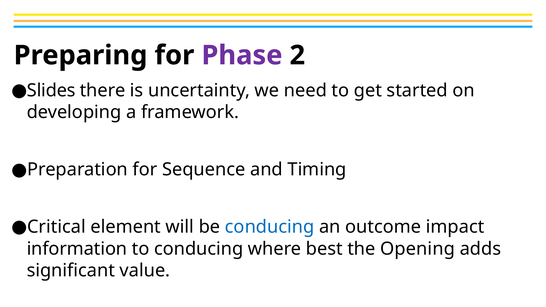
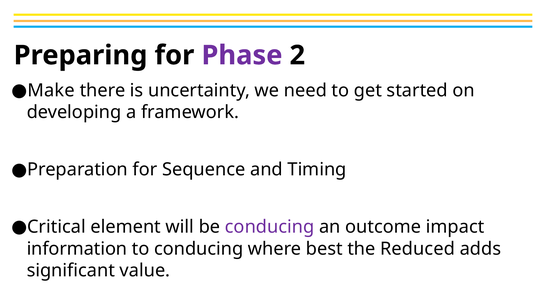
Slides: Slides -> Make (51, 90)
conducing colour: blue -> purple (270, 227)
Opening: Opening -> Reduced (418, 249)
